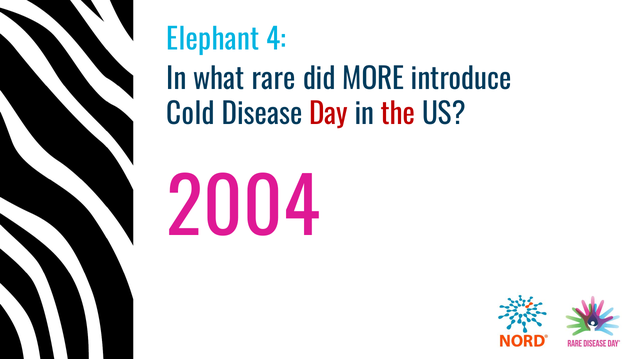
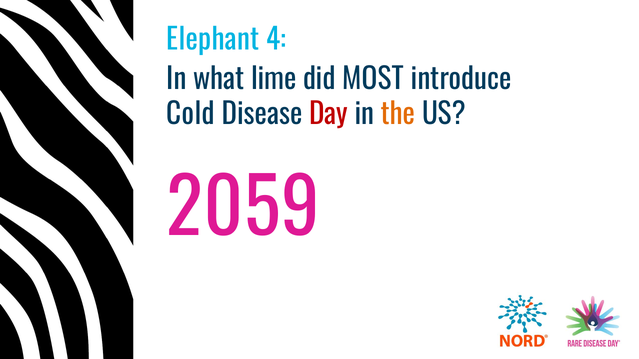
rare: rare -> lime (274, 80)
MORE: MORE -> MOST (373, 80)
the colour: red -> orange (398, 115)
2004: 2004 -> 2059 (243, 210)
